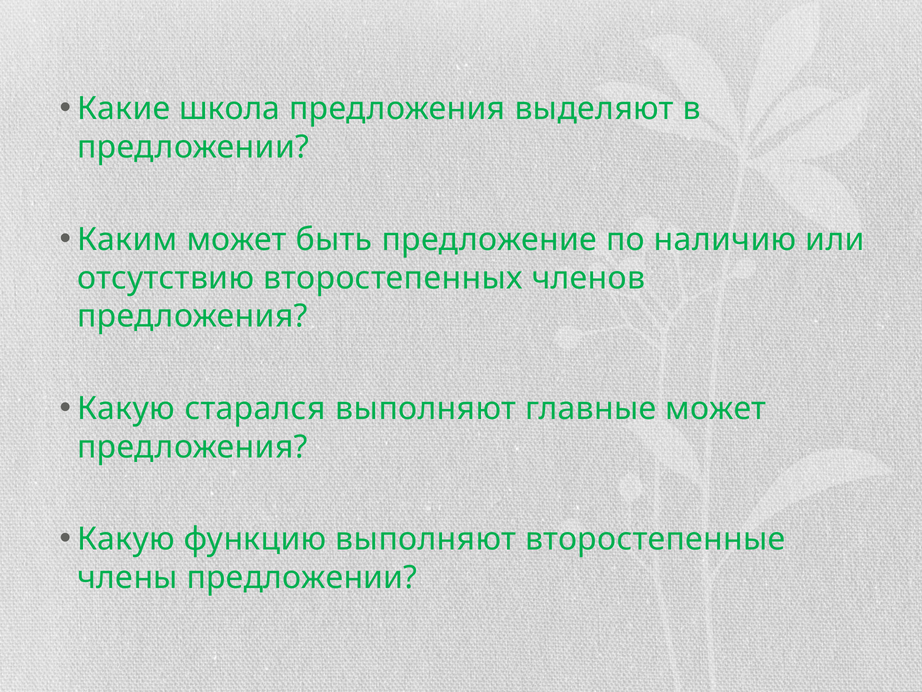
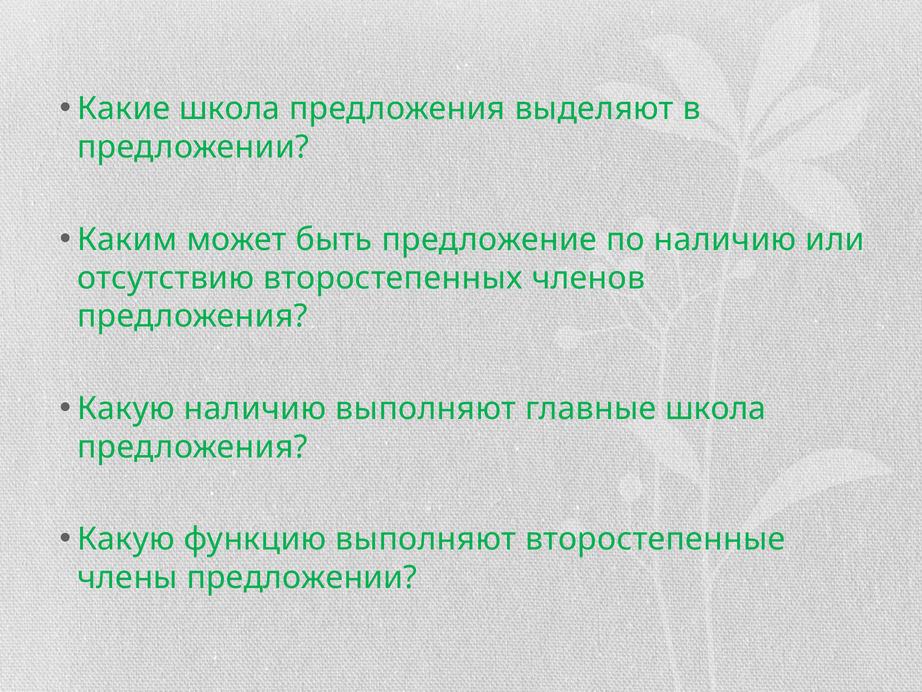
Какую старался: старался -> наличию (255, 408)
главные может: может -> школа (716, 408)
